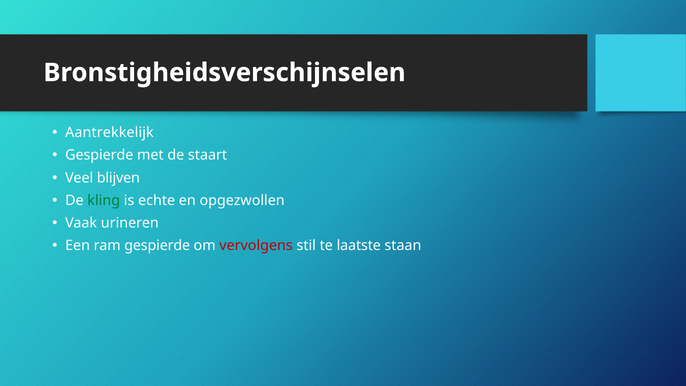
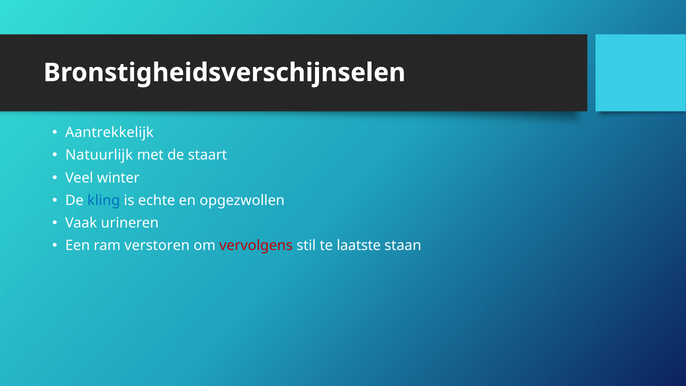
Gespierde: Gespierde -> Natuurlijk (99, 155)
blijven: blijven -> winter (118, 178)
kling colour: green -> blue (104, 200)
ram gespierde: gespierde -> verstoren (157, 246)
